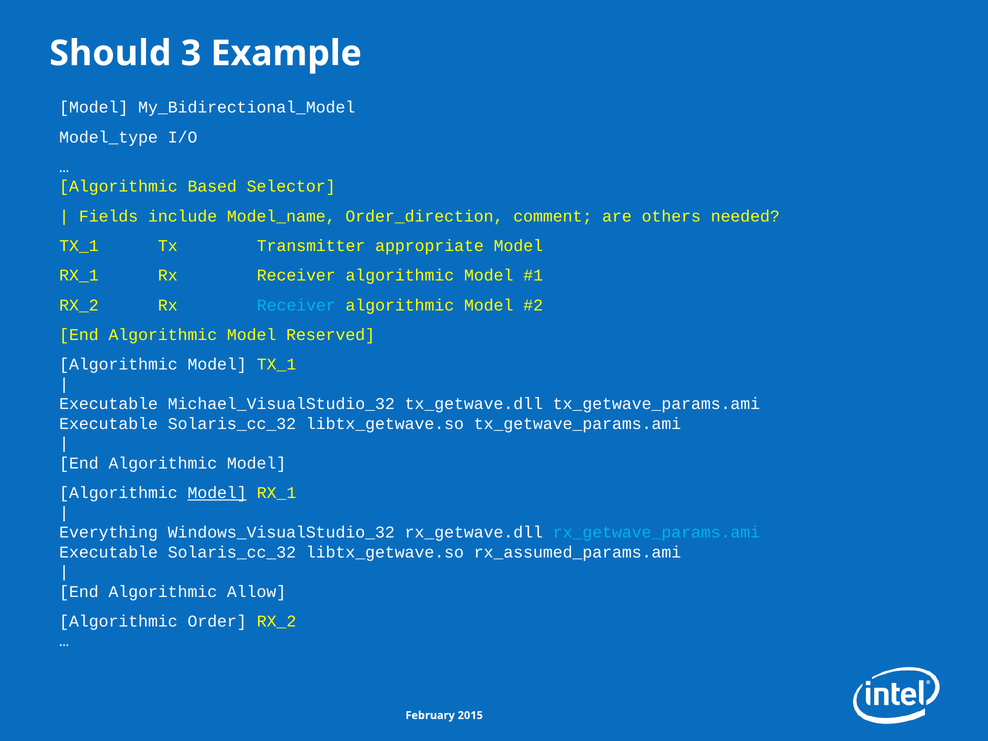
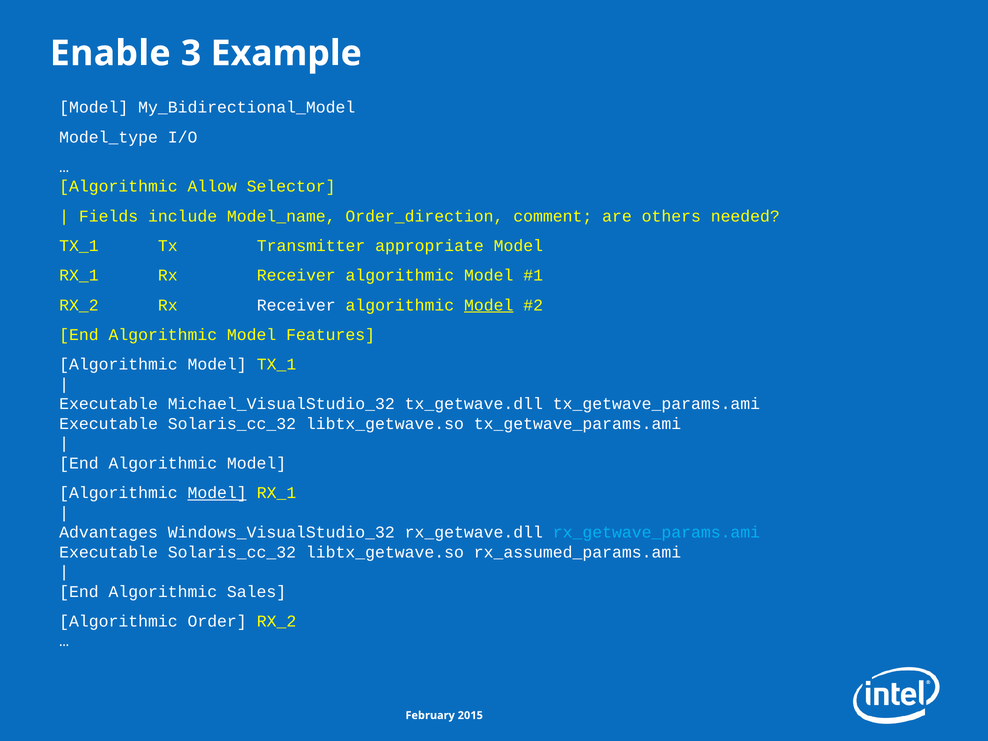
Should: Should -> Enable (110, 53)
Based: Based -> Allow (212, 187)
Receiver colour: light blue -> white (296, 305)
Model underline: none -> present (489, 305)
Reserved: Reserved -> Features (331, 335)
Everything: Everything -> Advantages (109, 532)
Allow: Allow -> Sales (257, 592)
